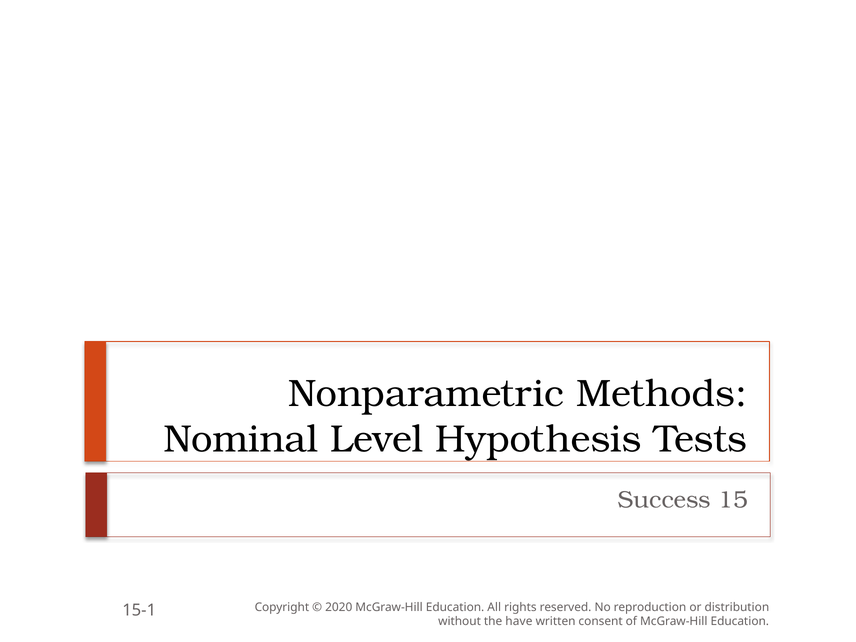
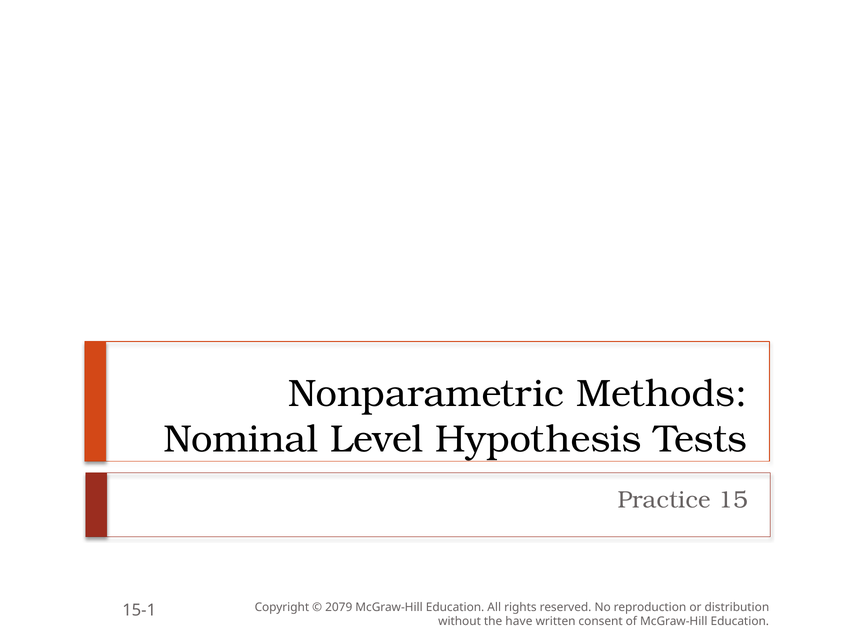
Success: Success -> Practice (664, 500)
2020: 2020 -> 2079 (339, 607)
